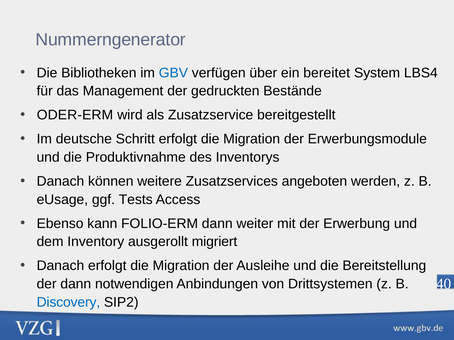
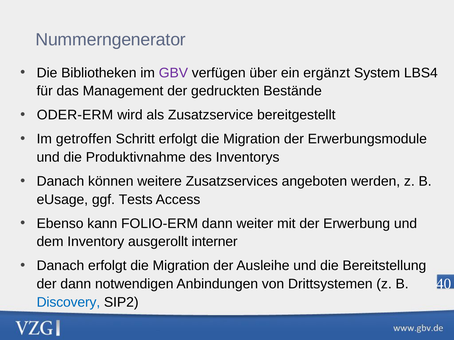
GBV colour: blue -> purple (173, 73)
bereitet: bereitet -> ergänzt (327, 73)
deutsche: deutsche -> getroffen (84, 139)
migriert: migriert -> interner (215, 242)
